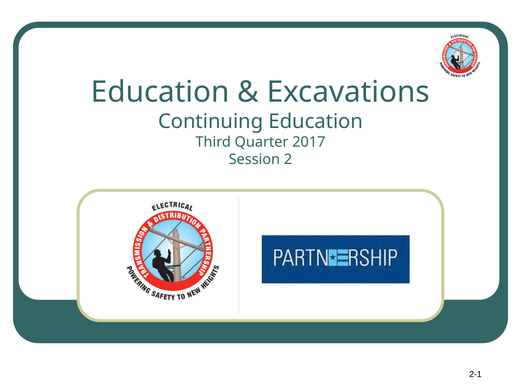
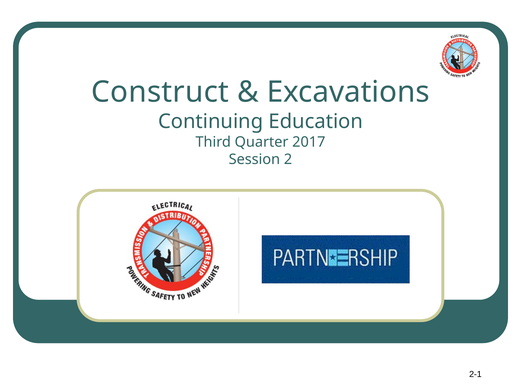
Education: Education -> Construct (160, 92)
